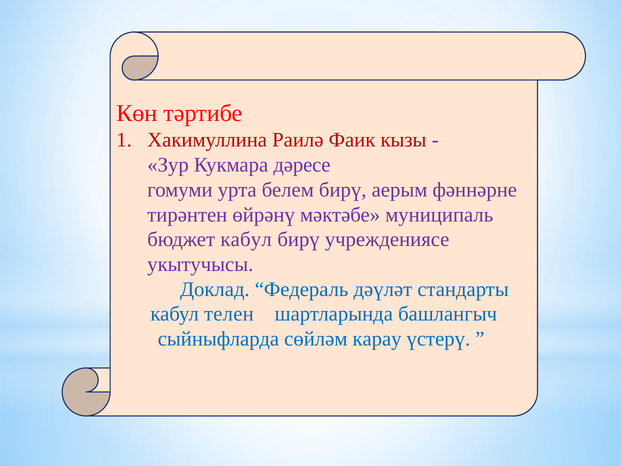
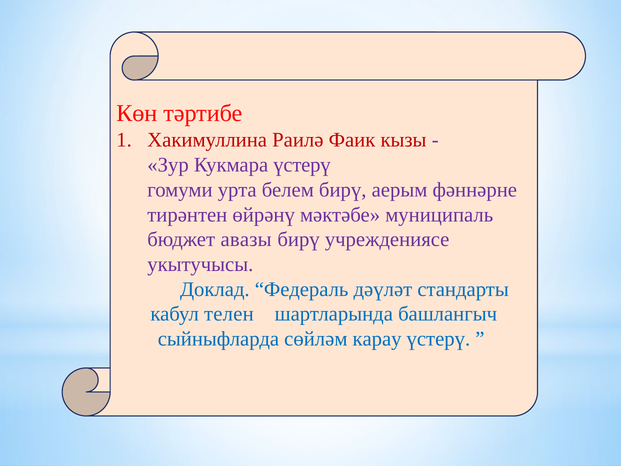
Кукмара дәресе: дәресе -> үстерү (302, 165)
бюджет кабул: кабул -> авазы (246, 239)
